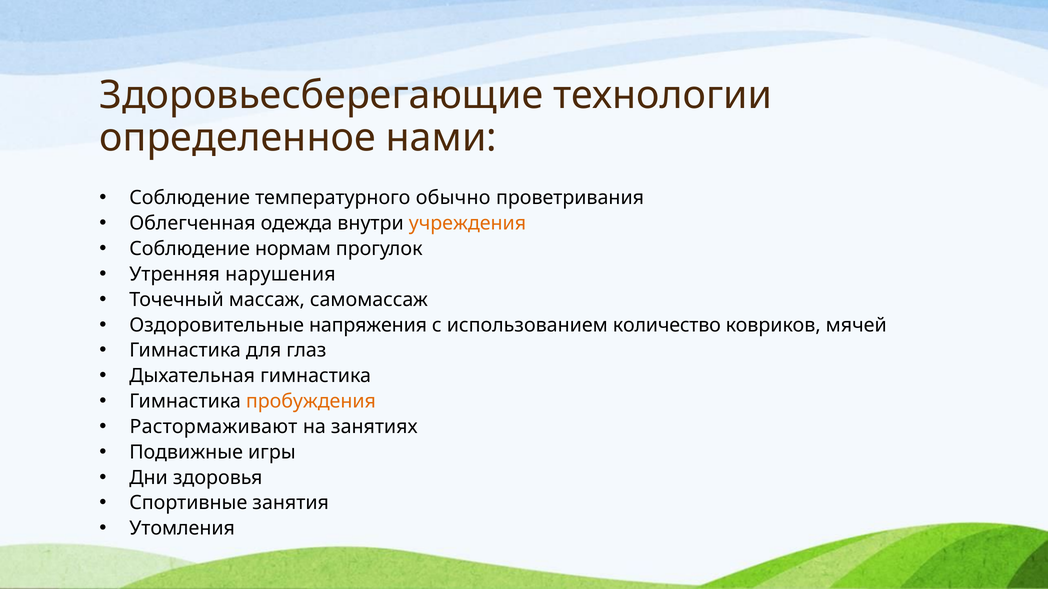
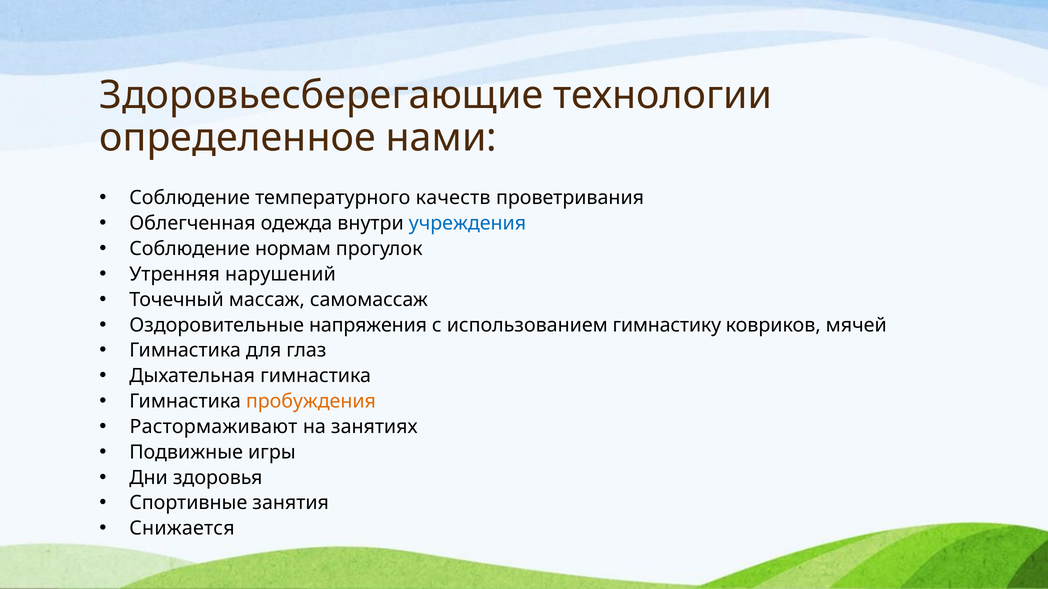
обычно: обычно -> качеств (453, 198)
учреждения colour: orange -> blue (467, 224)
нарушения: нарушения -> нарушений (280, 274)
количество: количество -> гимнастику (667, 325)
Утомления: Утомления -> Снижается (182, 529)
